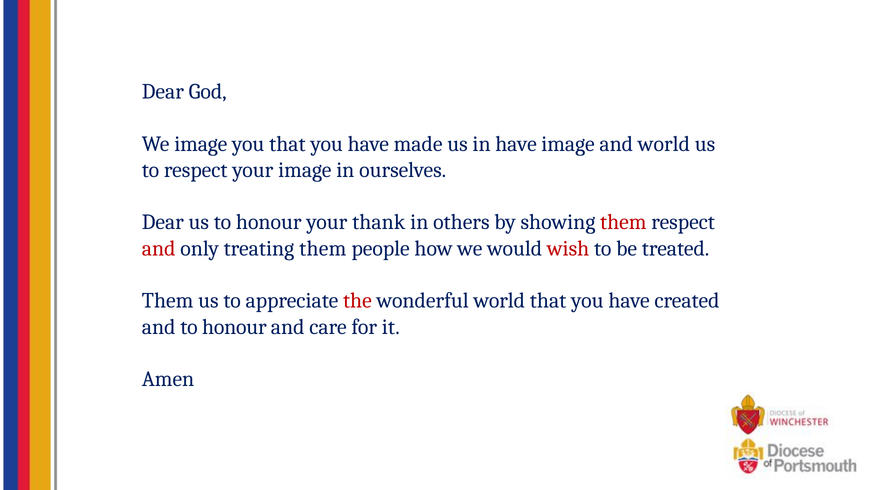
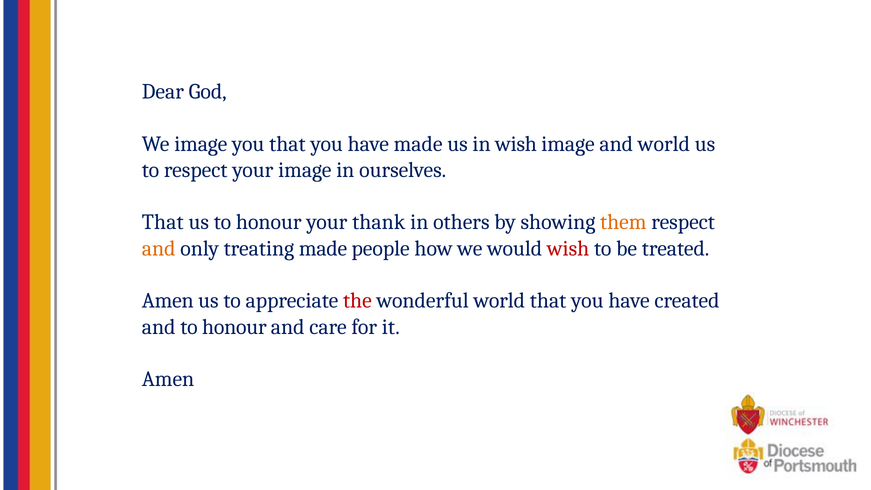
in have: have -> wish (516, 144)
Dear: Dear -> That (163, 222)
them colour: red -> orange (623, 222)
and colour: red -> orange (159, 248)
treating them: them -> made (323, 248)
Them: Them -> Amen (168, 301)
